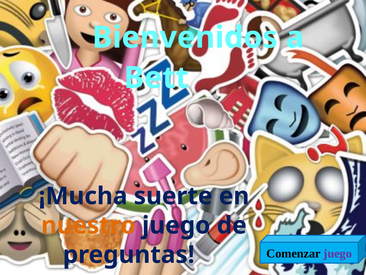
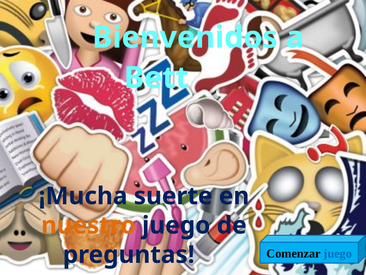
juego colour: purple -> blue (338, 253)
